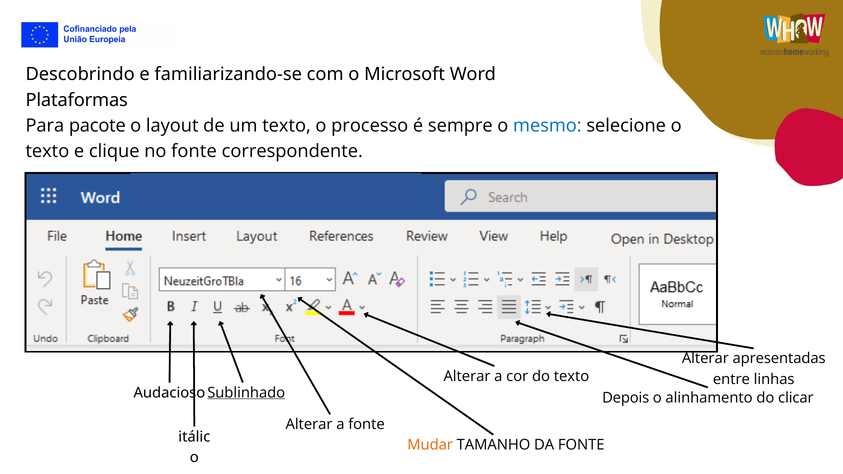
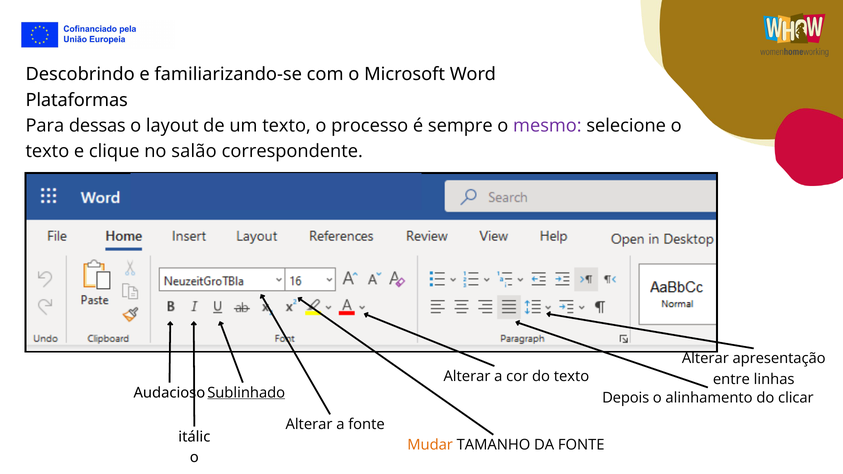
pacote: pacote -> dessas (97, 126)
mesmo colour: blue -> purple (547, 126)
no fonte: fonte -> salão (194, 151)
apresentadas: apresentadas -> apresentação (779, 359)
